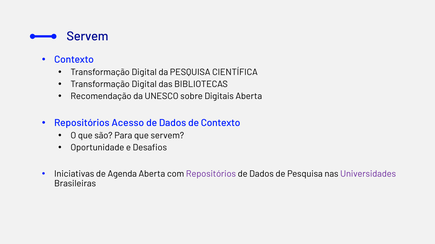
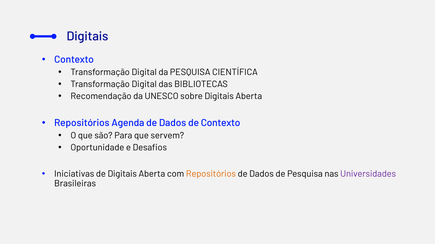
Servem: Servem -> Digitais (87, 37)
Acesso: Acesso -> Agenda (128, 123)
de Agenda: Agenda -> Digitais (122, 174)
Repositórios colour: purple -> orange (211, 174)
